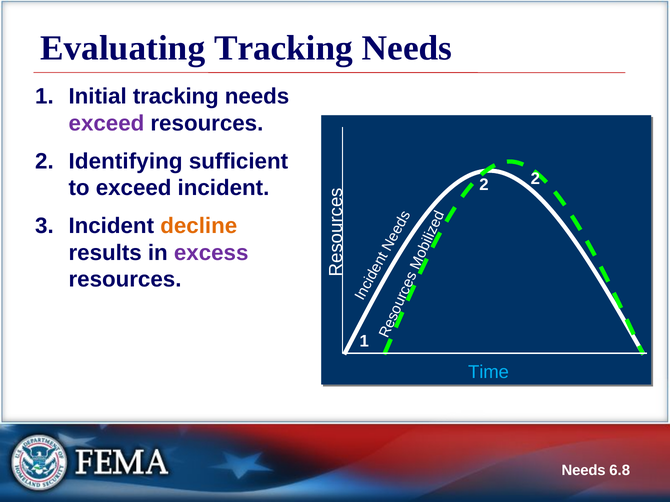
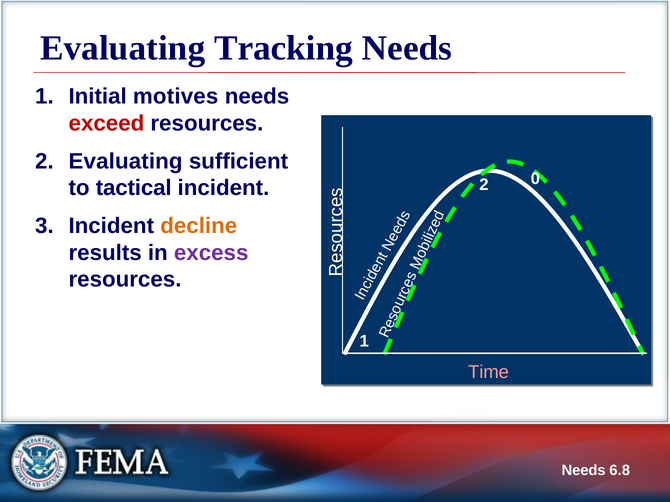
Initial tracking: tracking -> motives (176, 97)
exceed colour: purple -> red (106, 123)
2 Identifying: Identifying -> Evaluating (126, 161)
2 2: 2 -> 0 (535, 179)
to exceed: exceed -> tactical (134, 188)
Time colour: light blue -> pink (489, 372)
